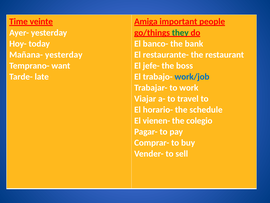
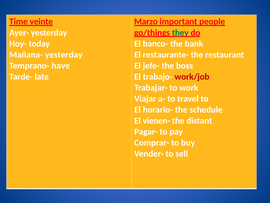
Amiga: Amiga -> Marzo (146, 22)
want: want -> have (61, 65)
work/job colour: blue -> red (192, 76)
colegio: colegio -> distant (199, 120)
